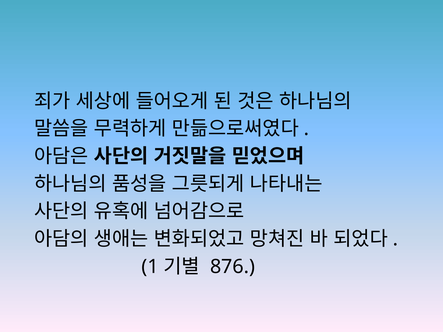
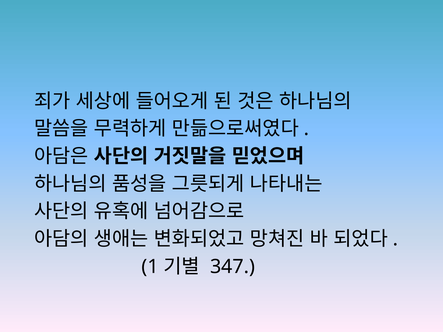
876: 876 -> 347 (232, 267)
